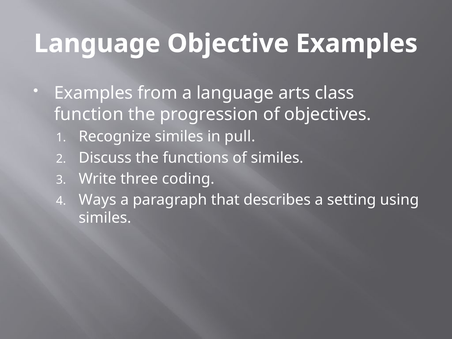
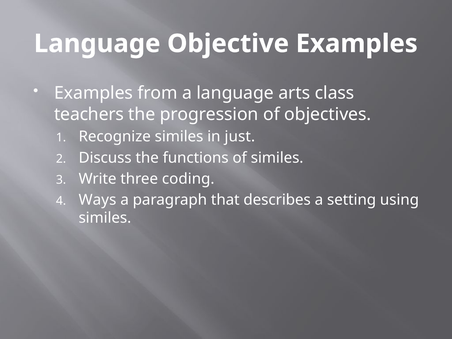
function: function -> teachers (89, 114)
pull: pull -> just (240, 137)
